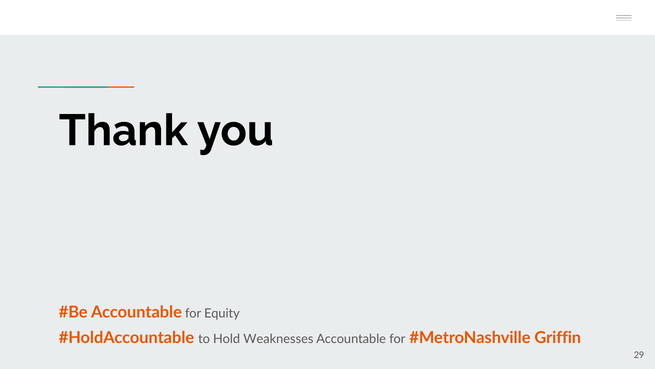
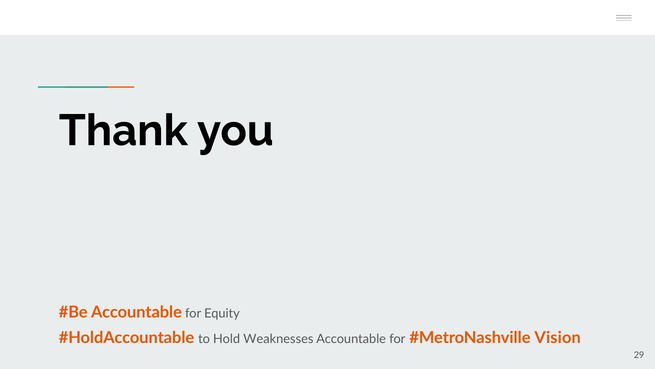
Griffin: Griffin -> Vision (558, 337)
